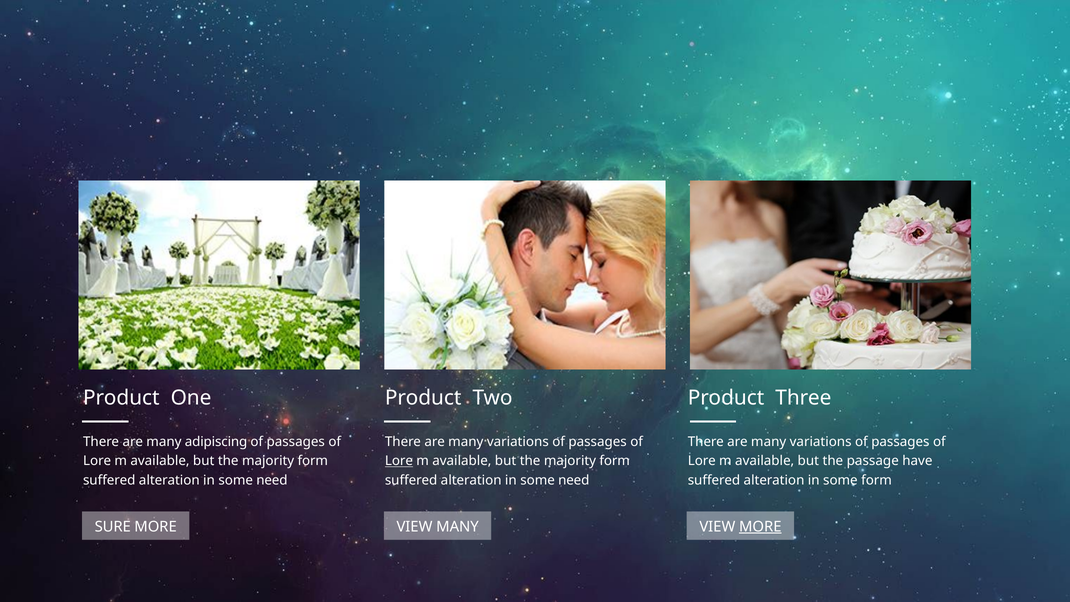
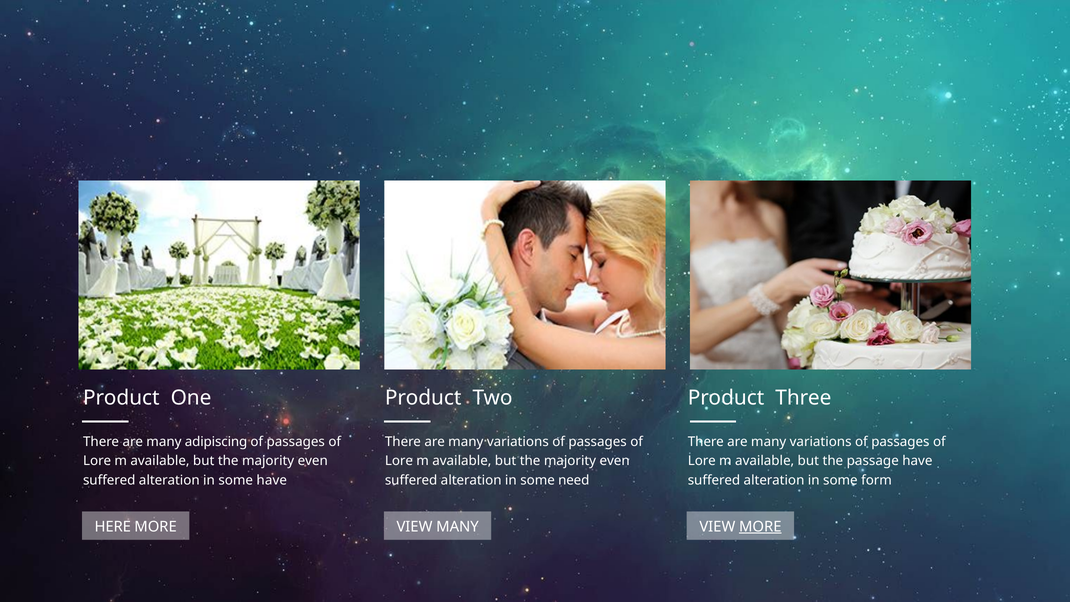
form: form -> even (313, 461)
Lore underline: present -> none (399, 461)
form: form -> even (615, 461)
need: need -> have (272, 480)
SURE: SURE -> HERE (113, 527)
